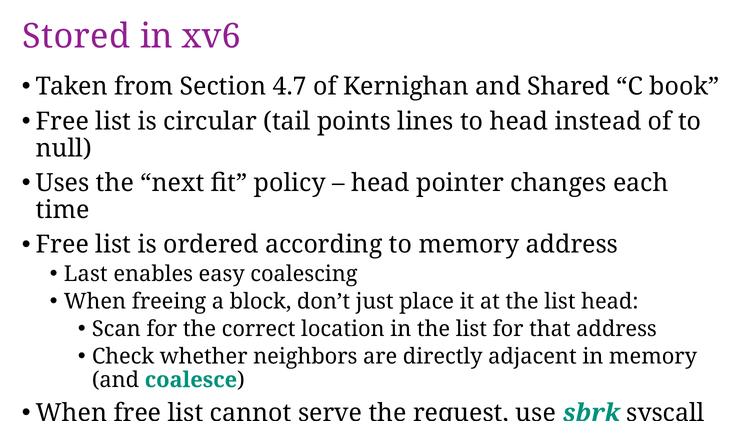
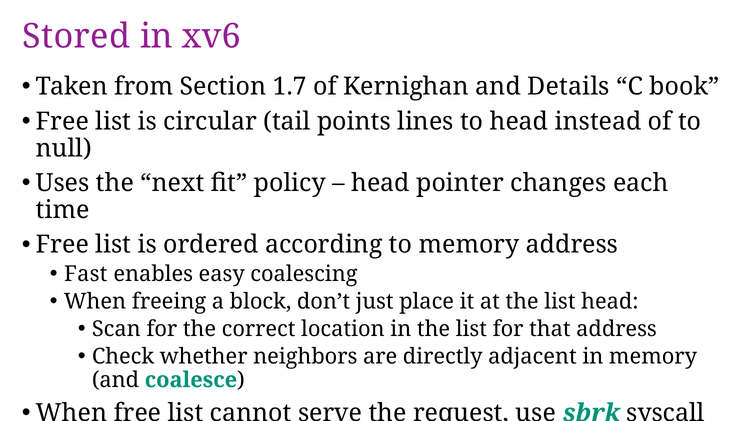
4.7: 4.7 -> 1.7 (290, 86)
Shared: Shared -> Details (569, 86)
Last: Last -> Fast (86, 274)
